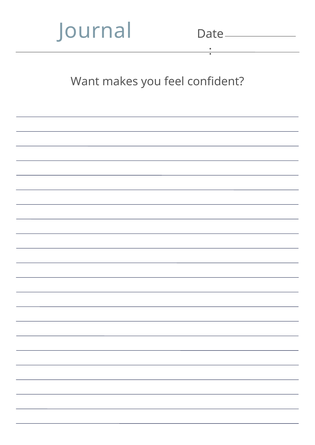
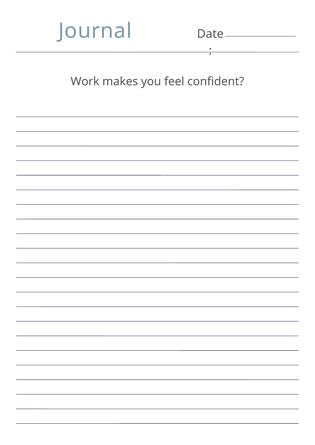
Want: Want -> Work (85, 82)
